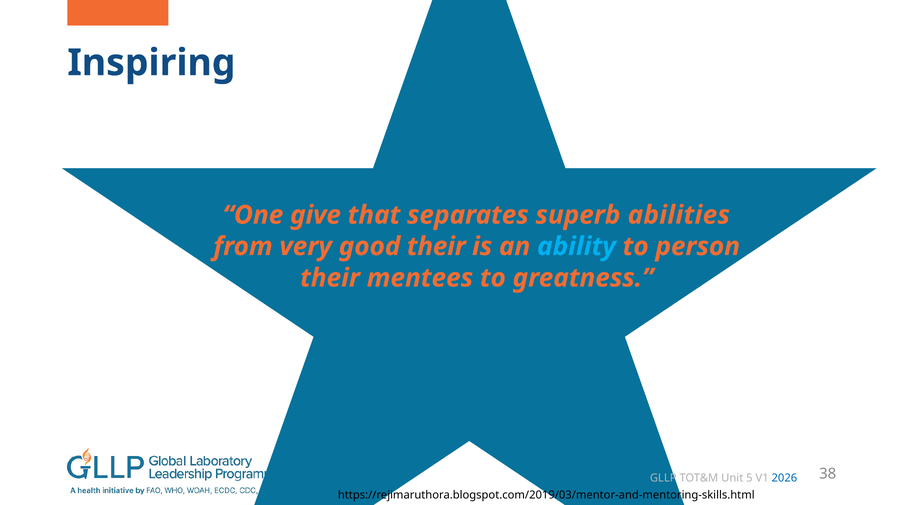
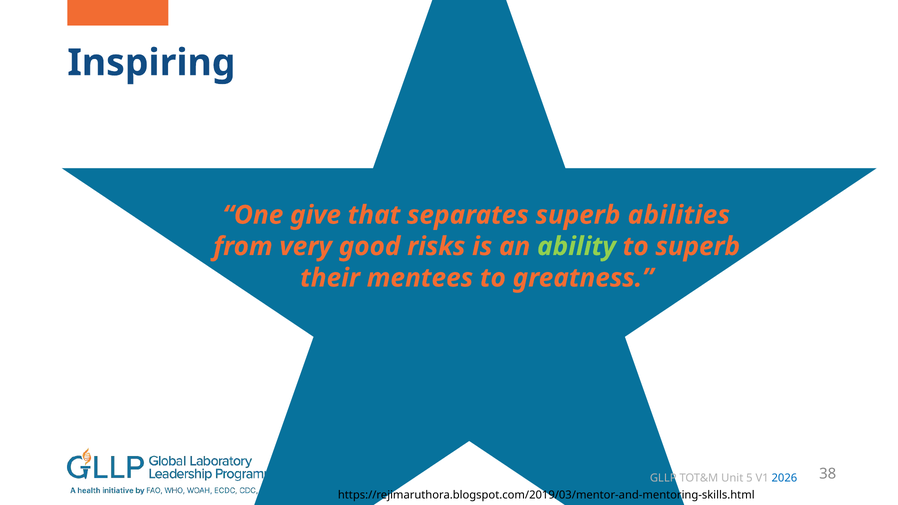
good their: their -> risks (436, 247)
ability colour: light blue -> light green (577, 247)
to person: person -> superb (698, 247)
